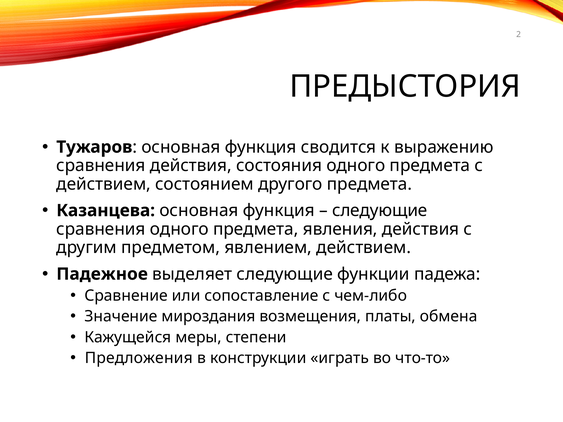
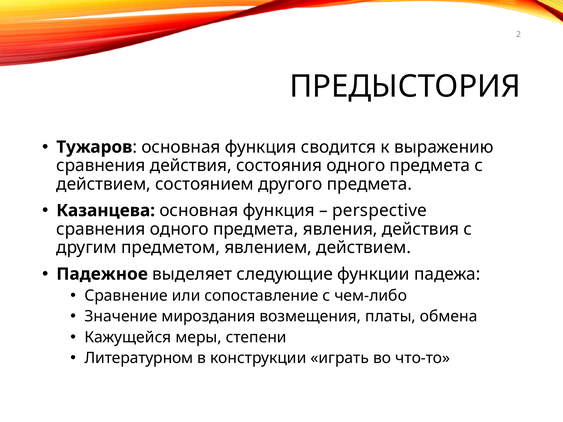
следующие: следующие -> perspective (380, 211)
Предложения: Предложения -> Литературном (139, 358)
